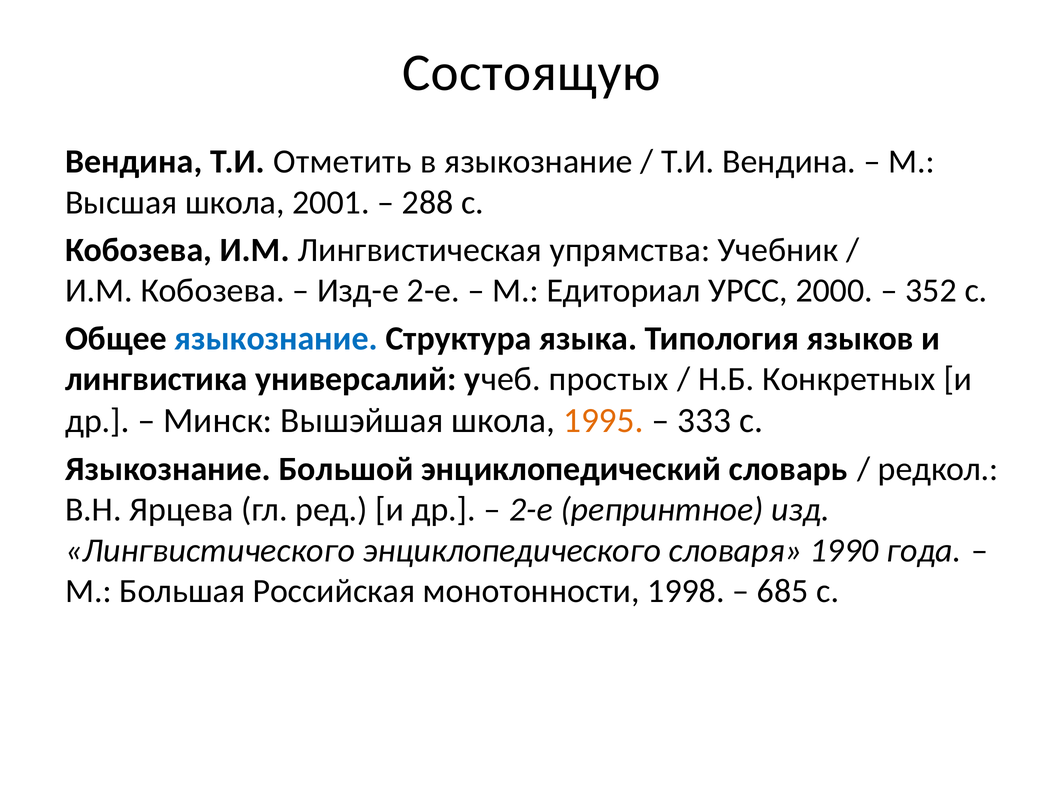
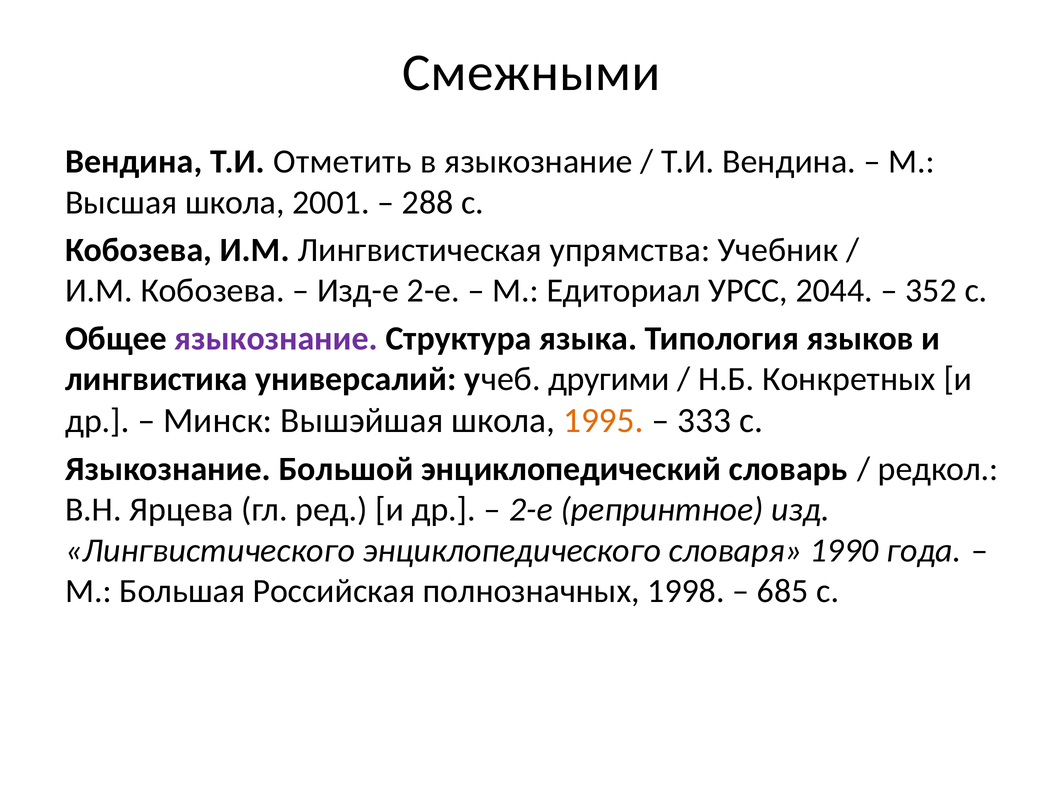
Состоящую: Состоящую -> Смежными (531, 73)
2000: 2000 -> 2044 (834, 291)
языкознание colour: blue -> purple (276, 338)
простых: простых -> другими (609, 379)
монотонности: монотонности -> полнозначных (531, 591)
